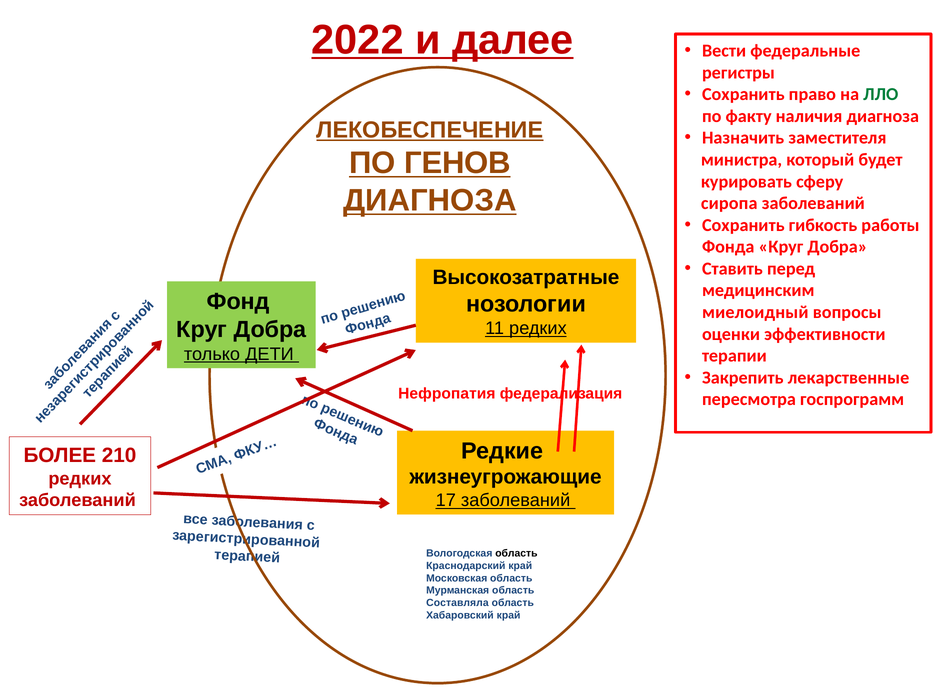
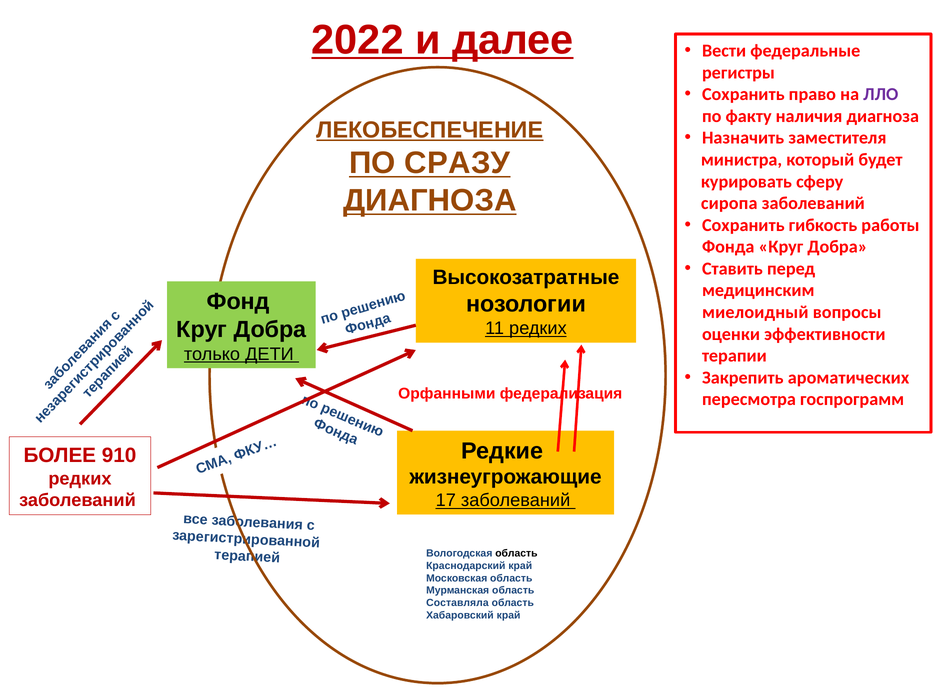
ЛЛО colour: green -> purple (881, 94)
ГЕНОВ: ГЕНОВ -> СРАЗУ (457, 163)
лекарственные: лекарственные -> ароматических (849, 378)
Нефропатия: Нефропатия -> Орфанными (447, 394)
210: 210 -> 910 (119, 456)
